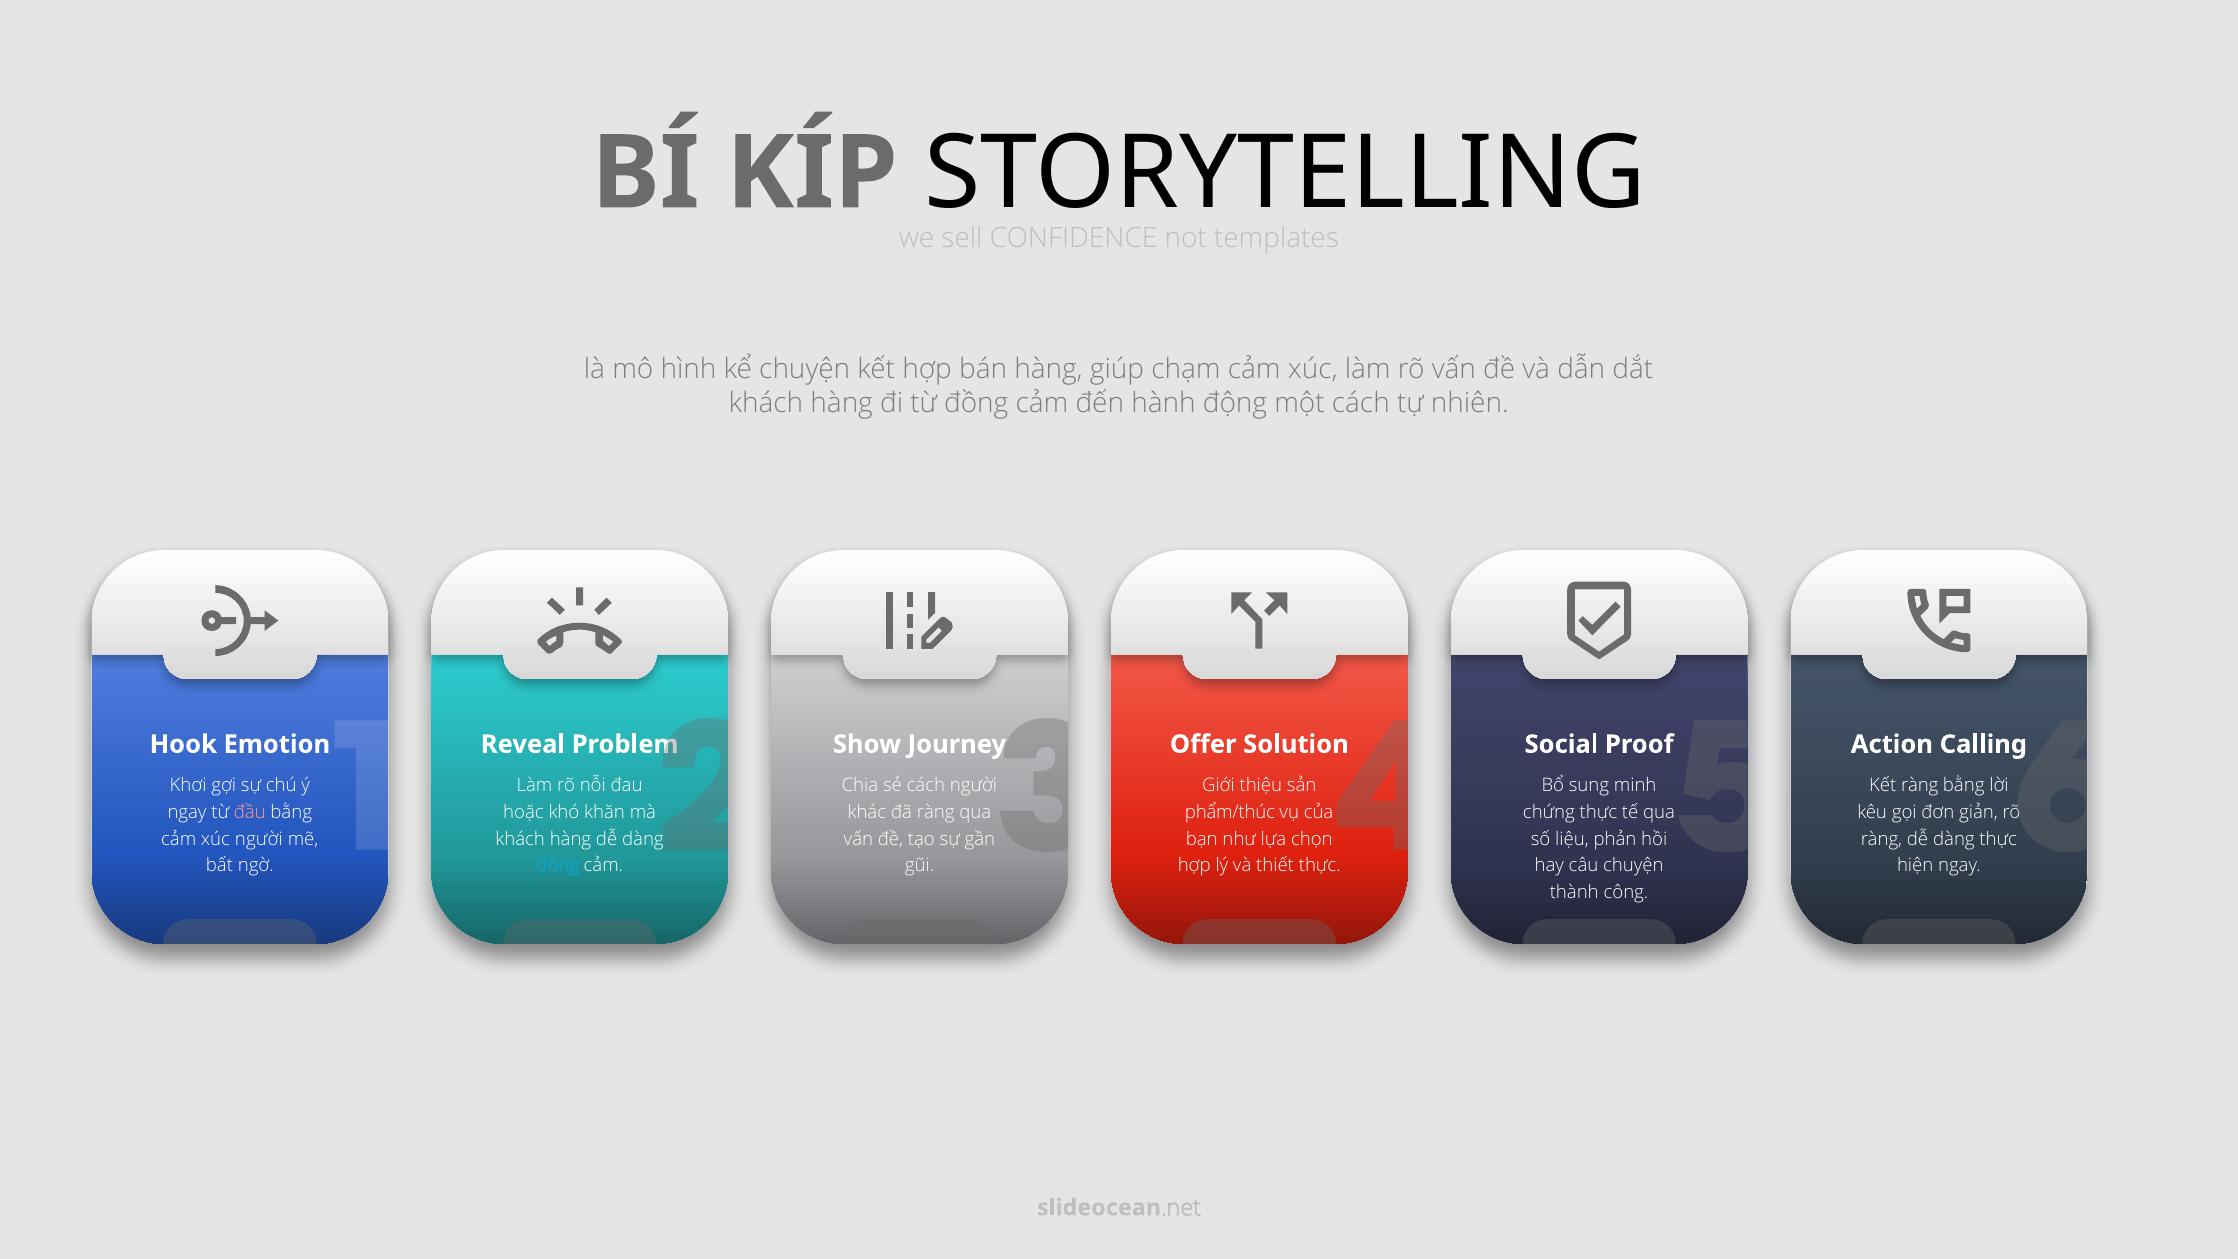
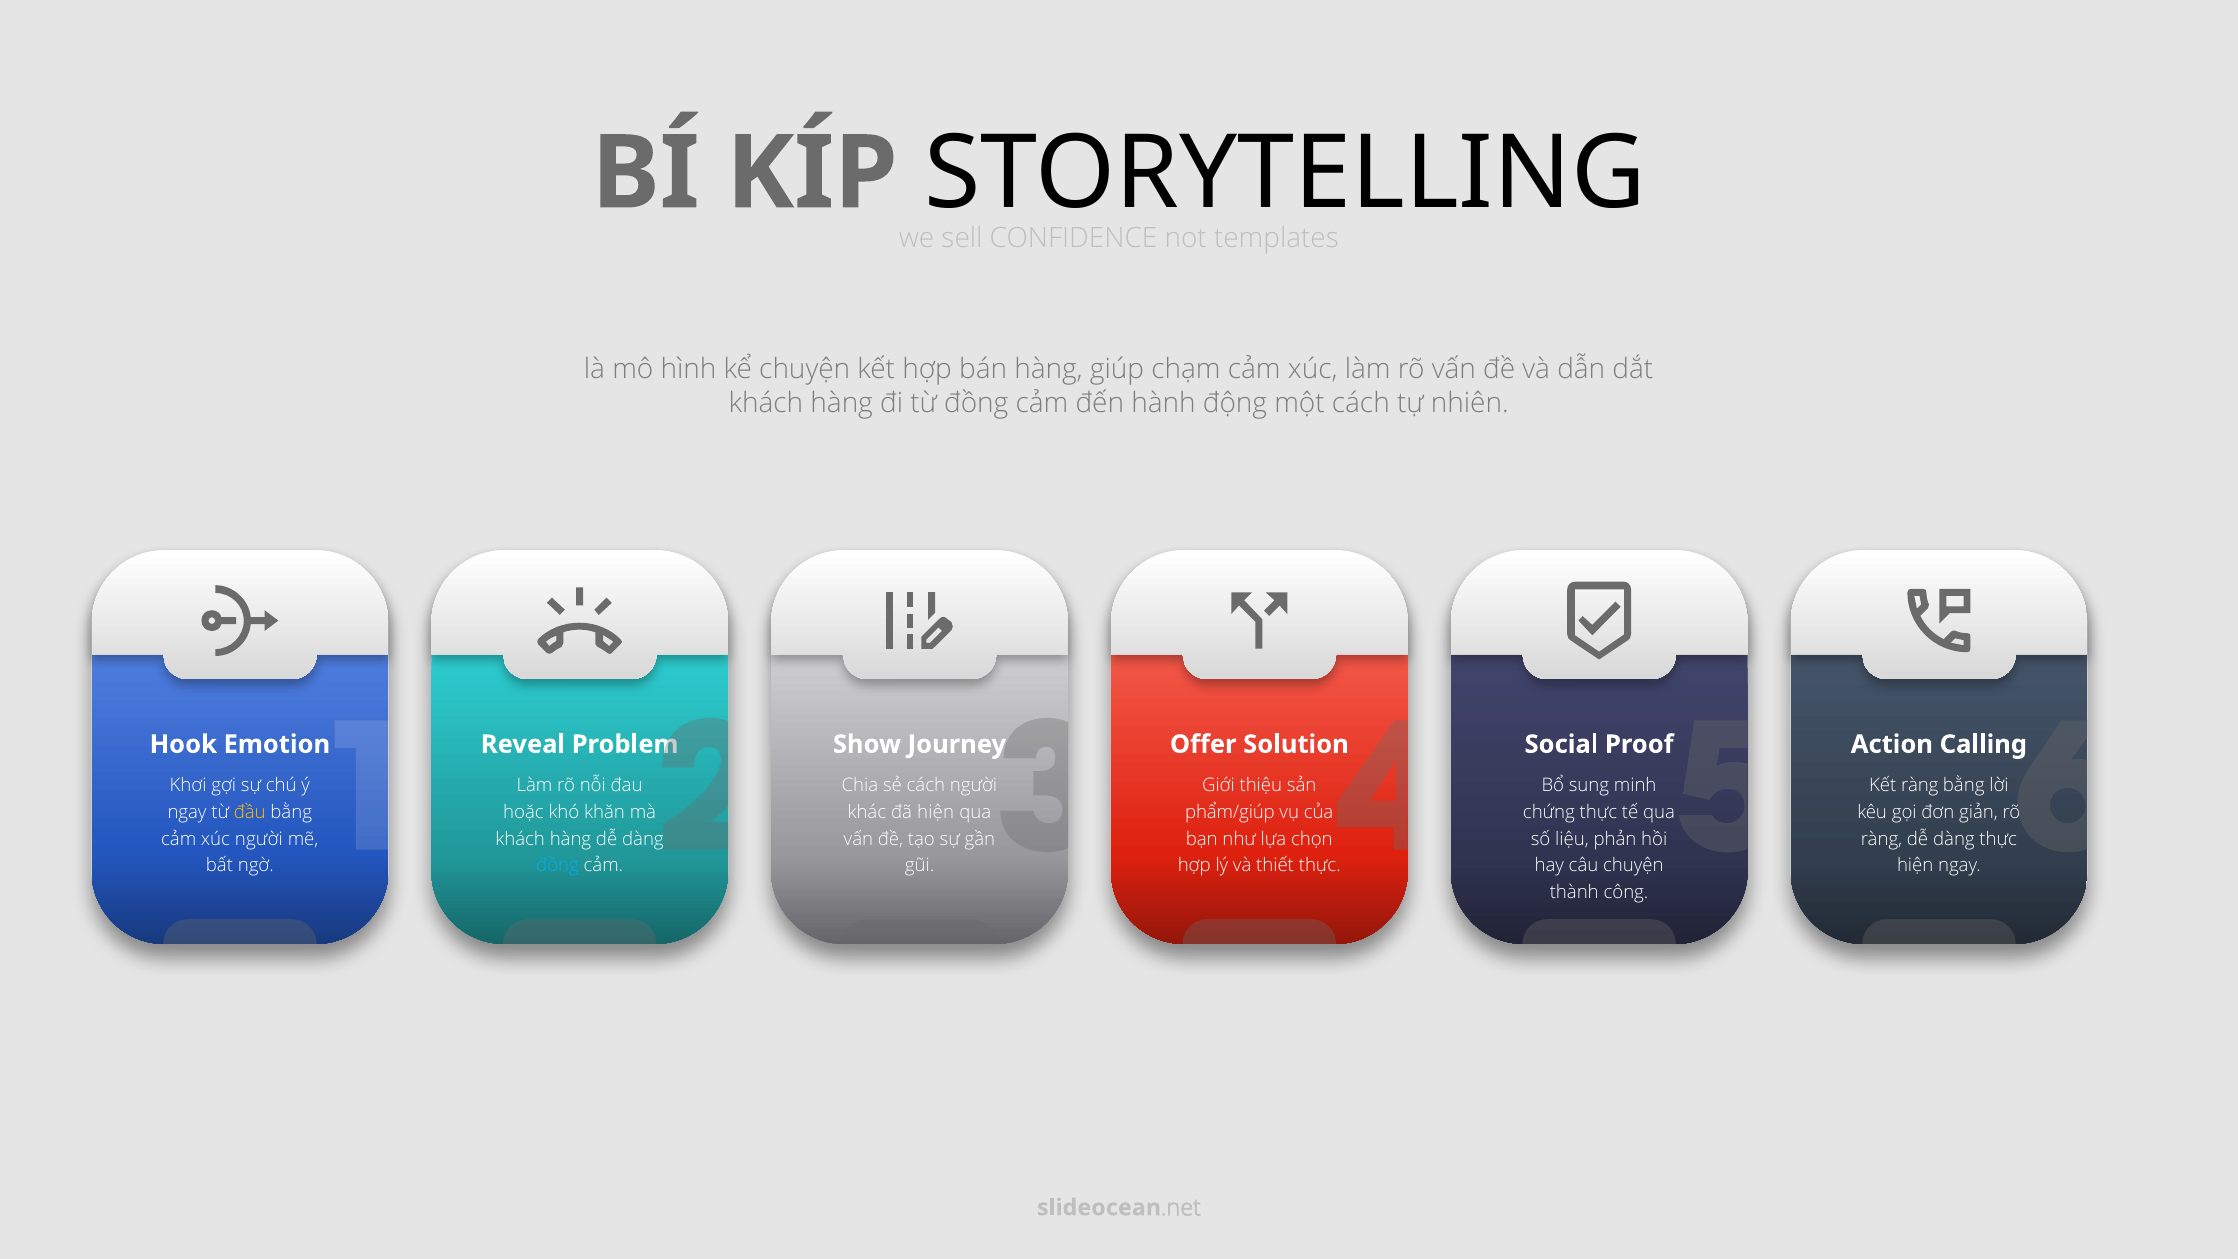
đầu colour: pink -> yellow (250, 812)
đã ràng: ràng -> hiện (936, 812)
phẩm/thúc: phẩm/thúc -> phẩm/giúp (1230, 812)
